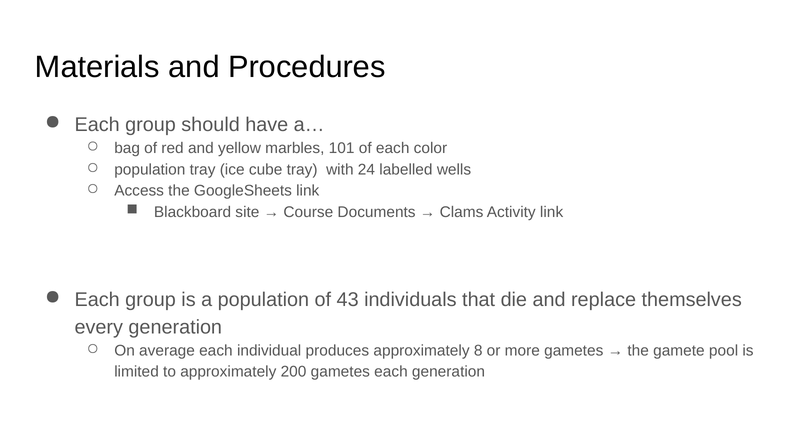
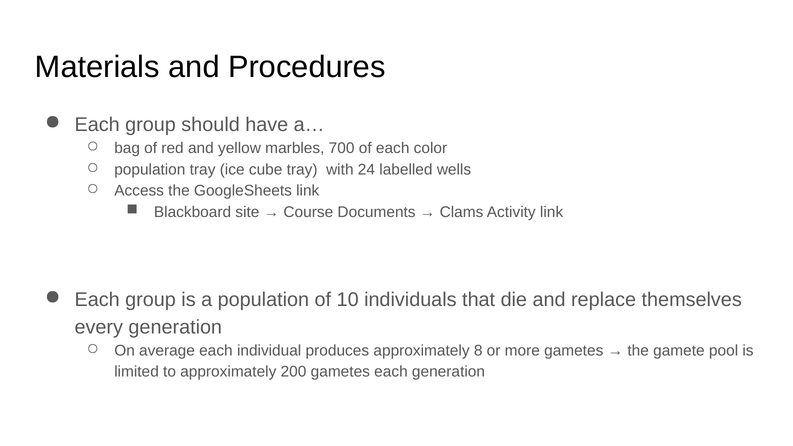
101: 101 -> 700 (342, 148)
43: 43 -> 10 (348, 300)
